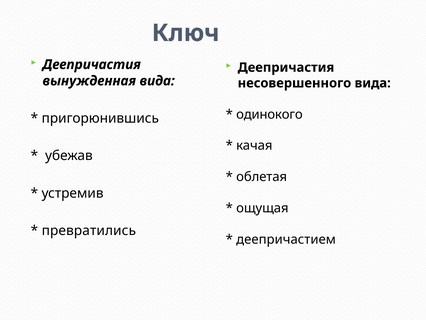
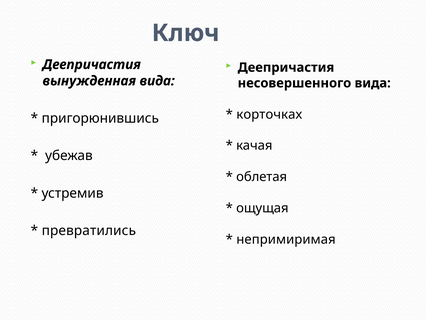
одинокого: одинокого -> корточках (269, 114)
деепричастием: деепричастием -> непримиримая (286, 239)
